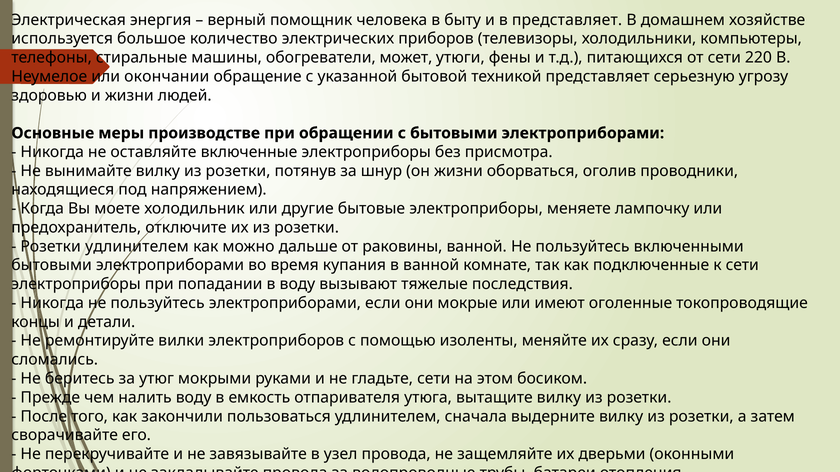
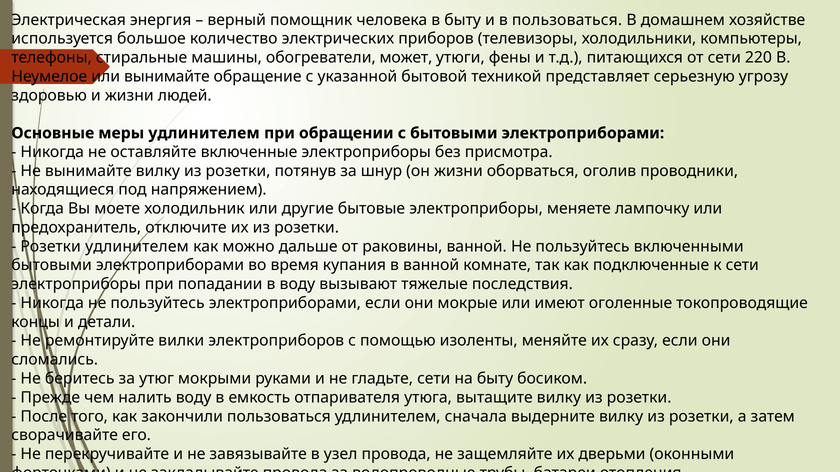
в представляет: представляет -> пользоваться (567, 20)
или окончании: окончании -> вынимайте (167, 77)
меры производстве: производстве -> удлинителем (204, 133)
на этом: этом -> быту (495, 379)
